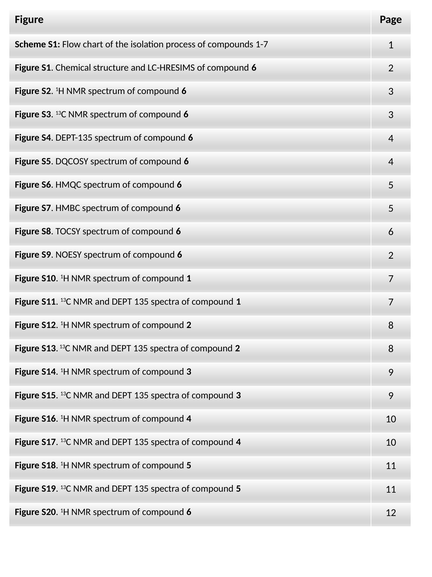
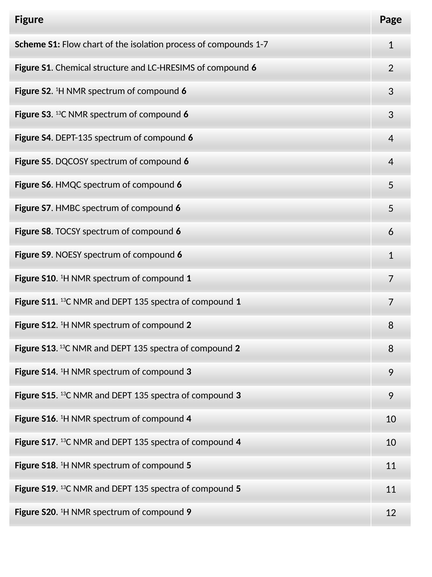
2: 2 -> 1 (391, 255)
6: 6 -> 9 (189, 511)
